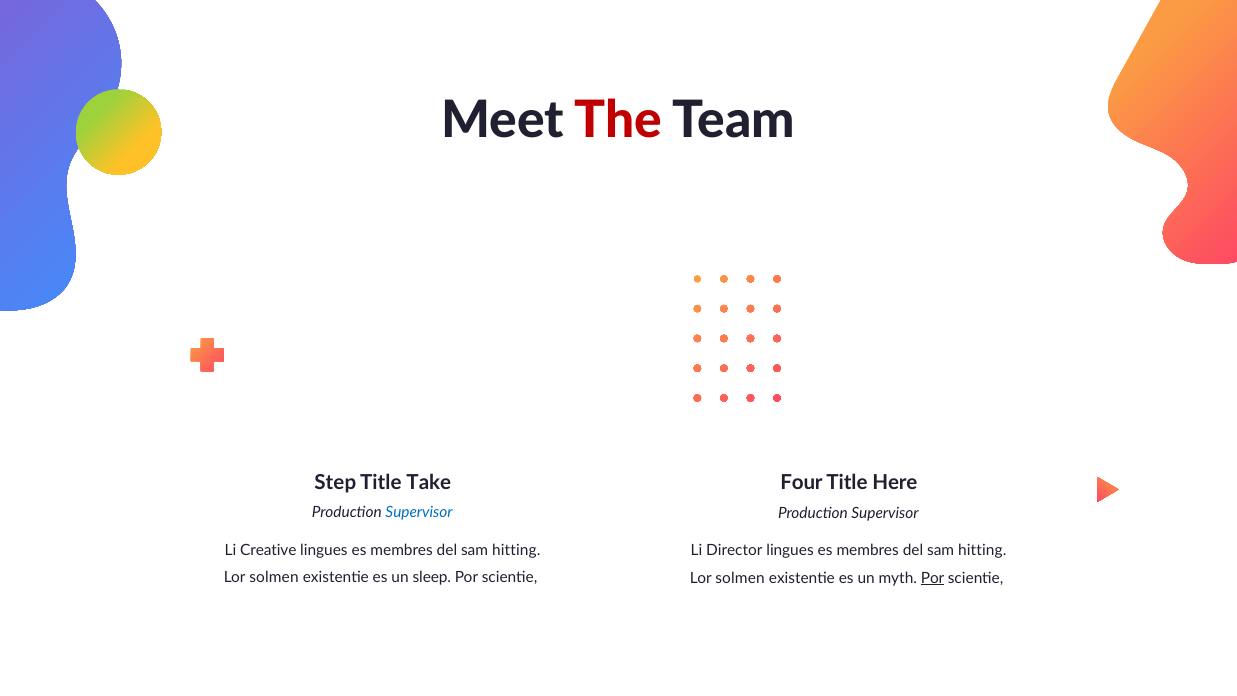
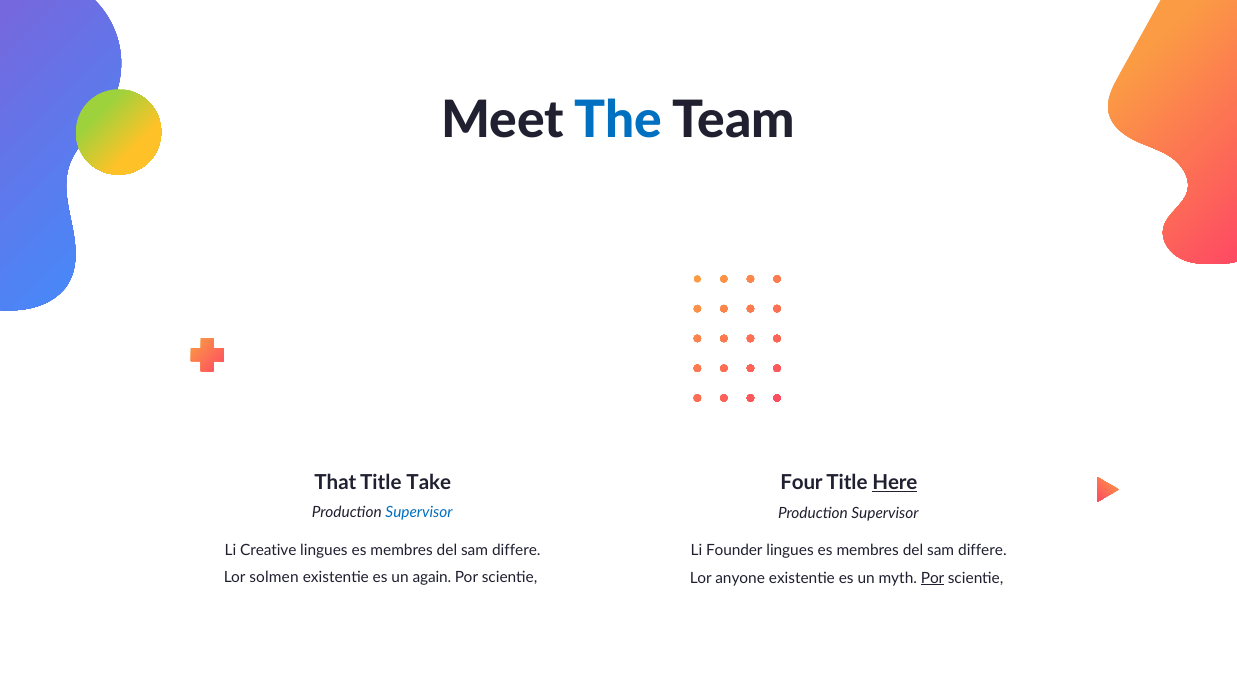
The colour: red -> blue (618, 121)
Step: Step -> That (335, 482)
Here underline: none -> present (895, 482)
hitting: hitting -> differe (516, 550)
Director: Director -> Founder (734, 550)
hitting: hitting -> differe (982, 550)
sleep: sleep -> again (432, 578)
solmen: solmen -> anyone (740, 578)
